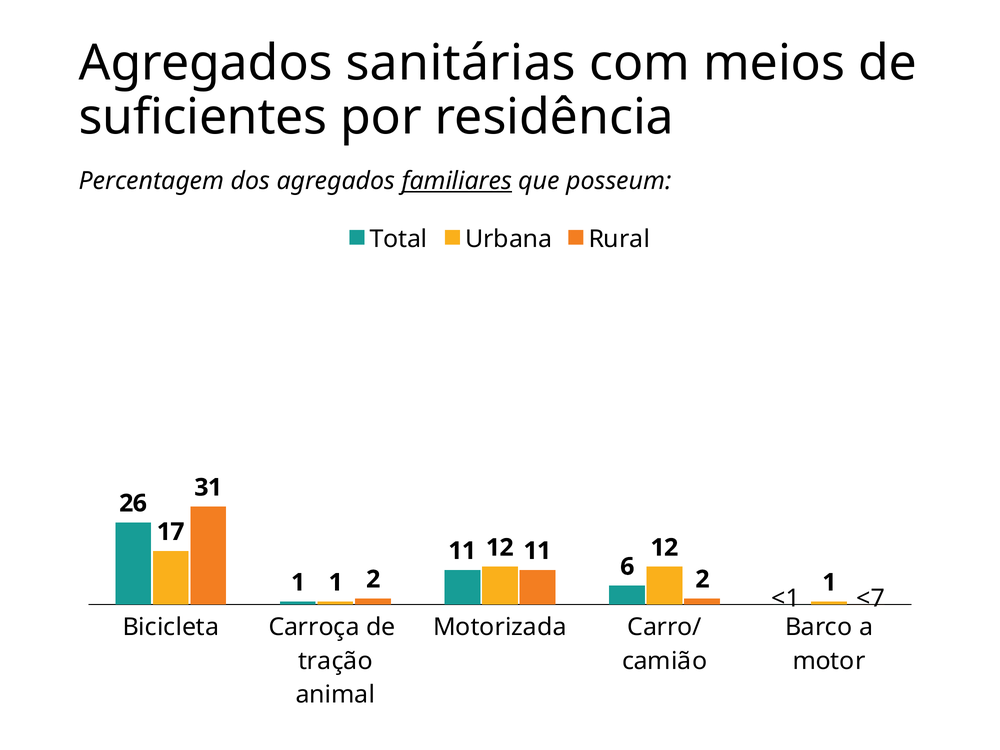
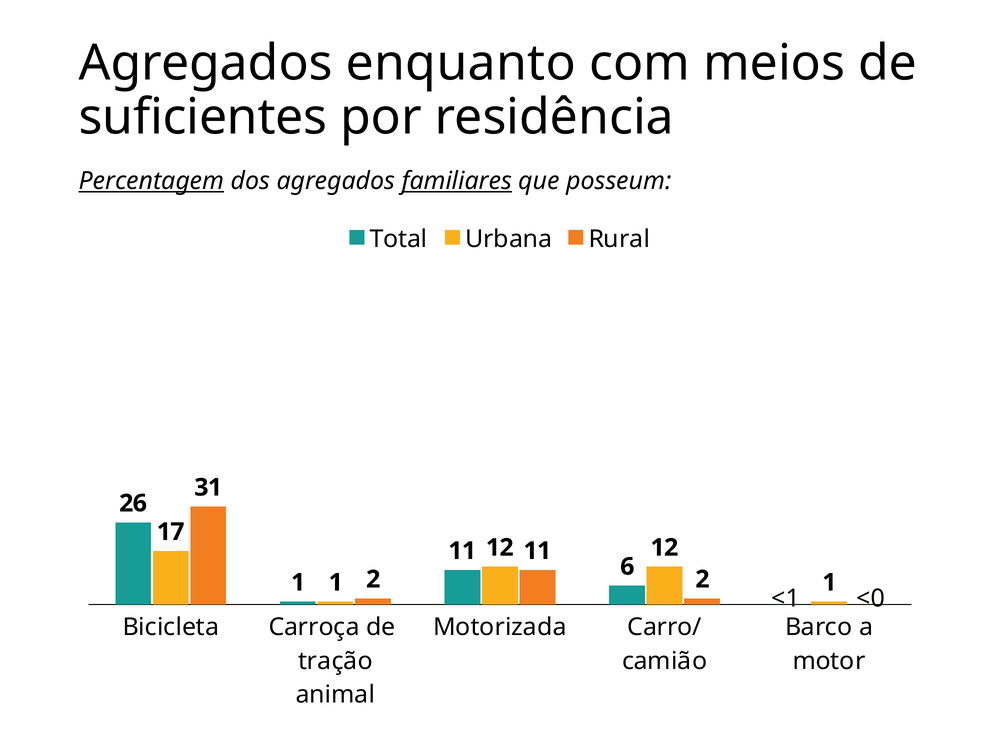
sanitárias: sanitárias -> enquanto (461, 63)
Percentagem underline: none -> present (152, 181)
<7: <7 -> <0 (871, 598)
